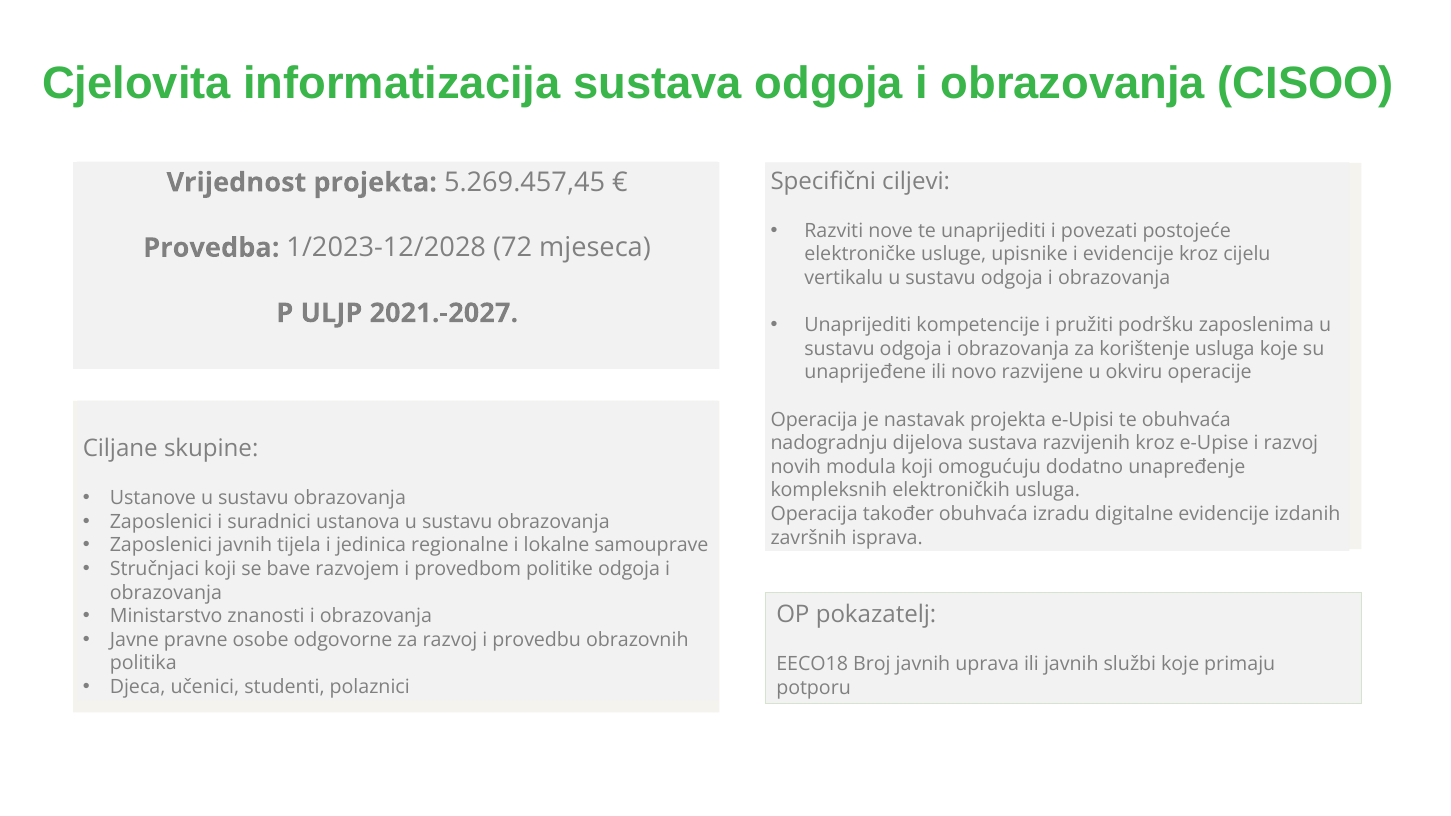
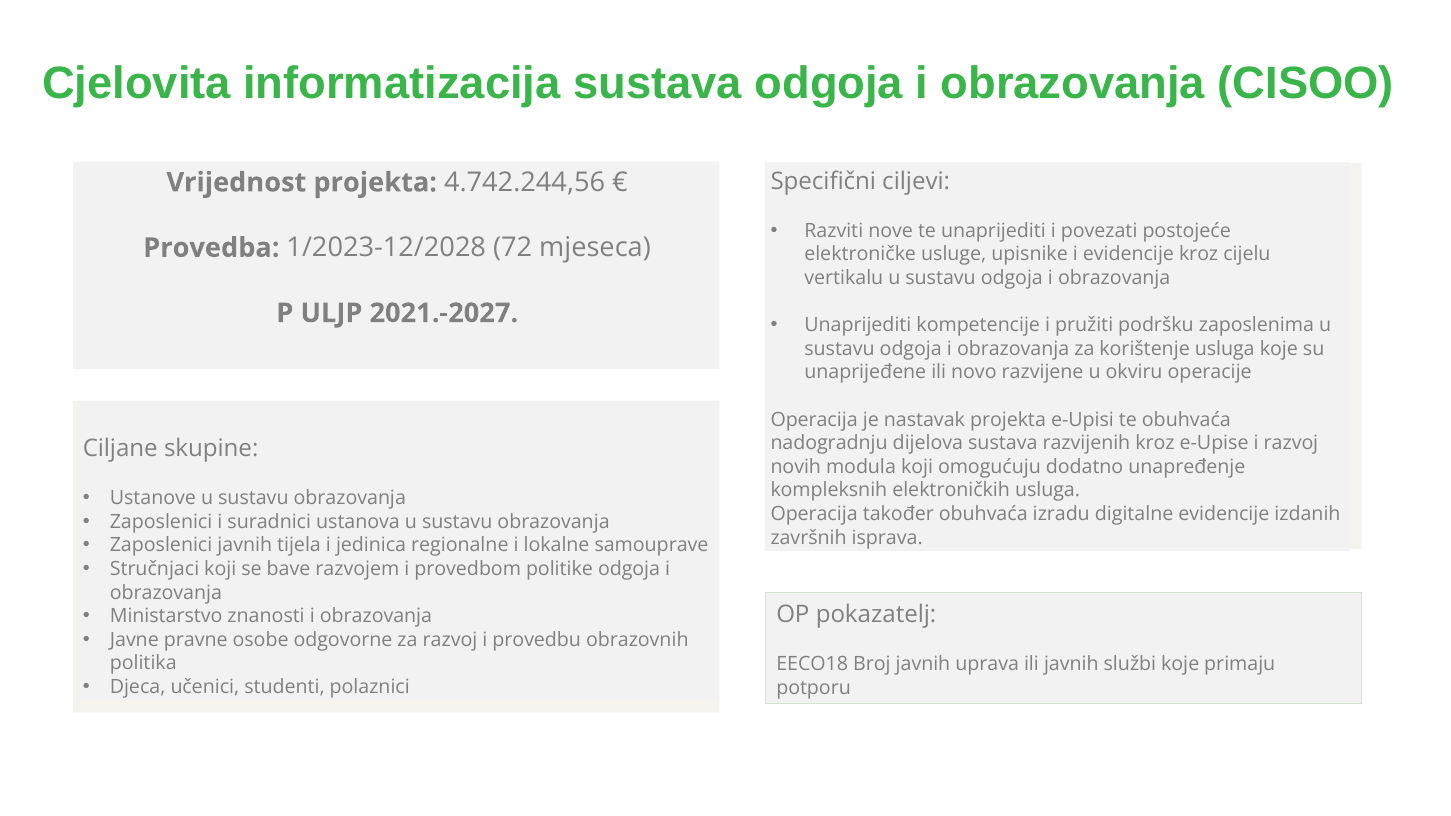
5.269.457,45: 5.269.457,45 -> 4.742.244,56 (525, 183)
